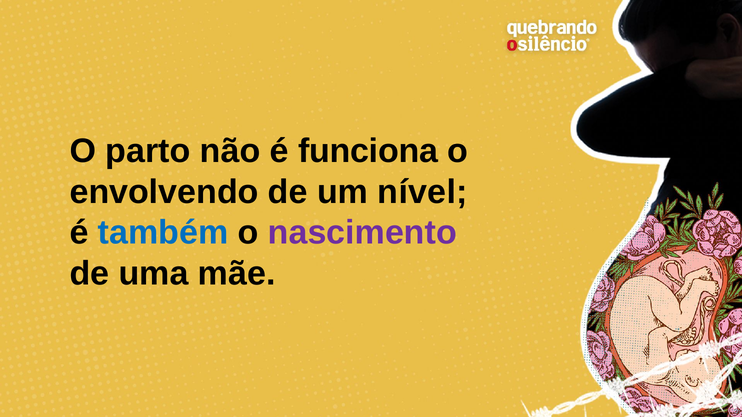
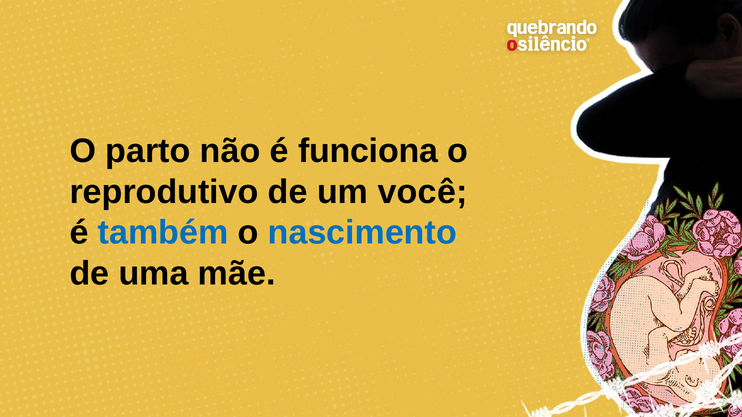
envolvendo: envolvendo -> reprodutivo (164, 192)
nível: nível -> você (423, 192)
nascimento colour: purple -> blue (362, 233)
